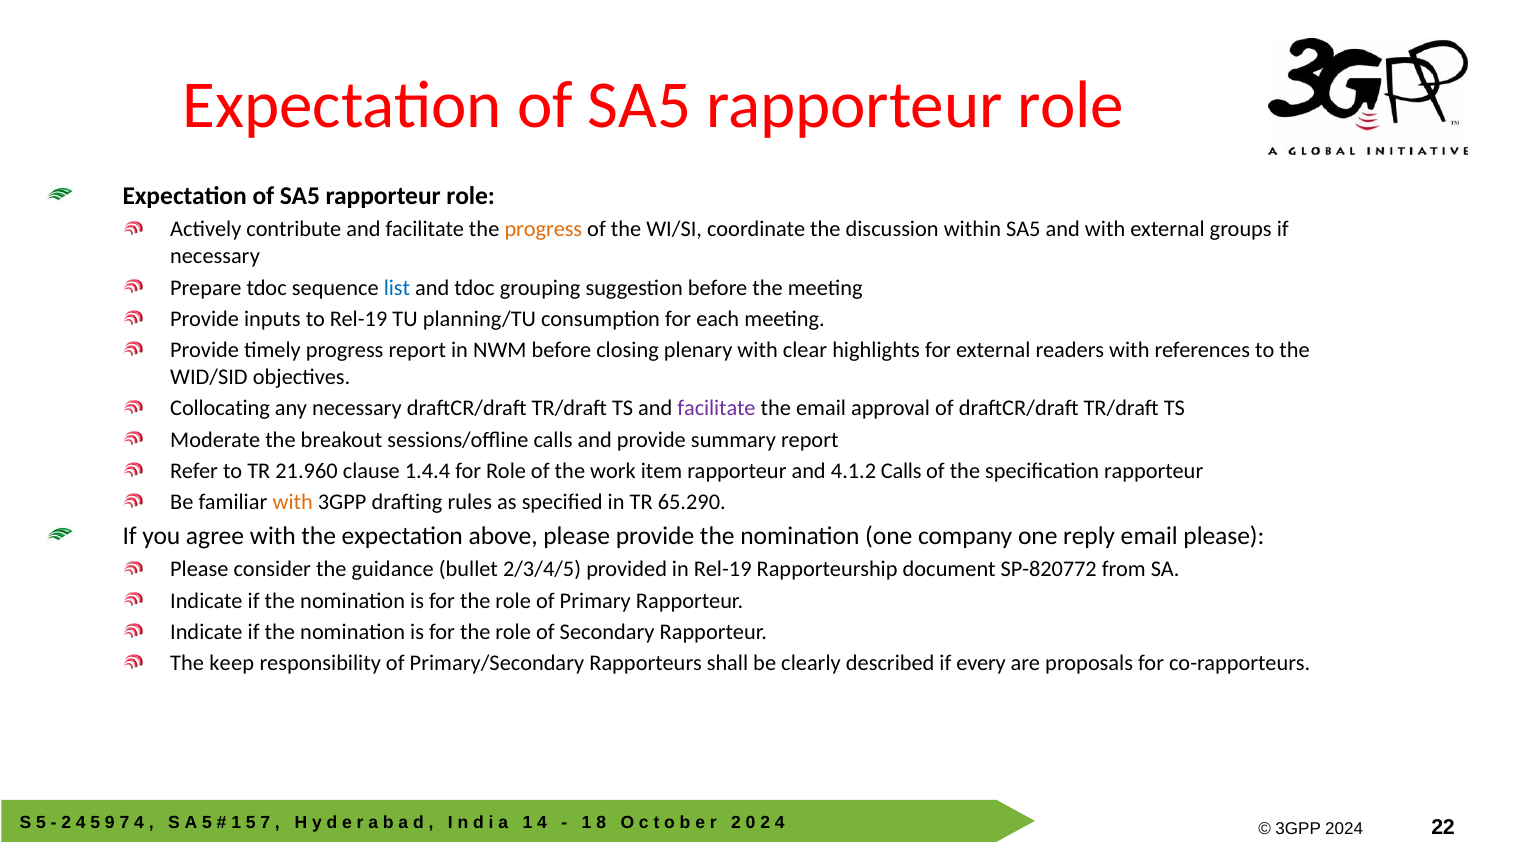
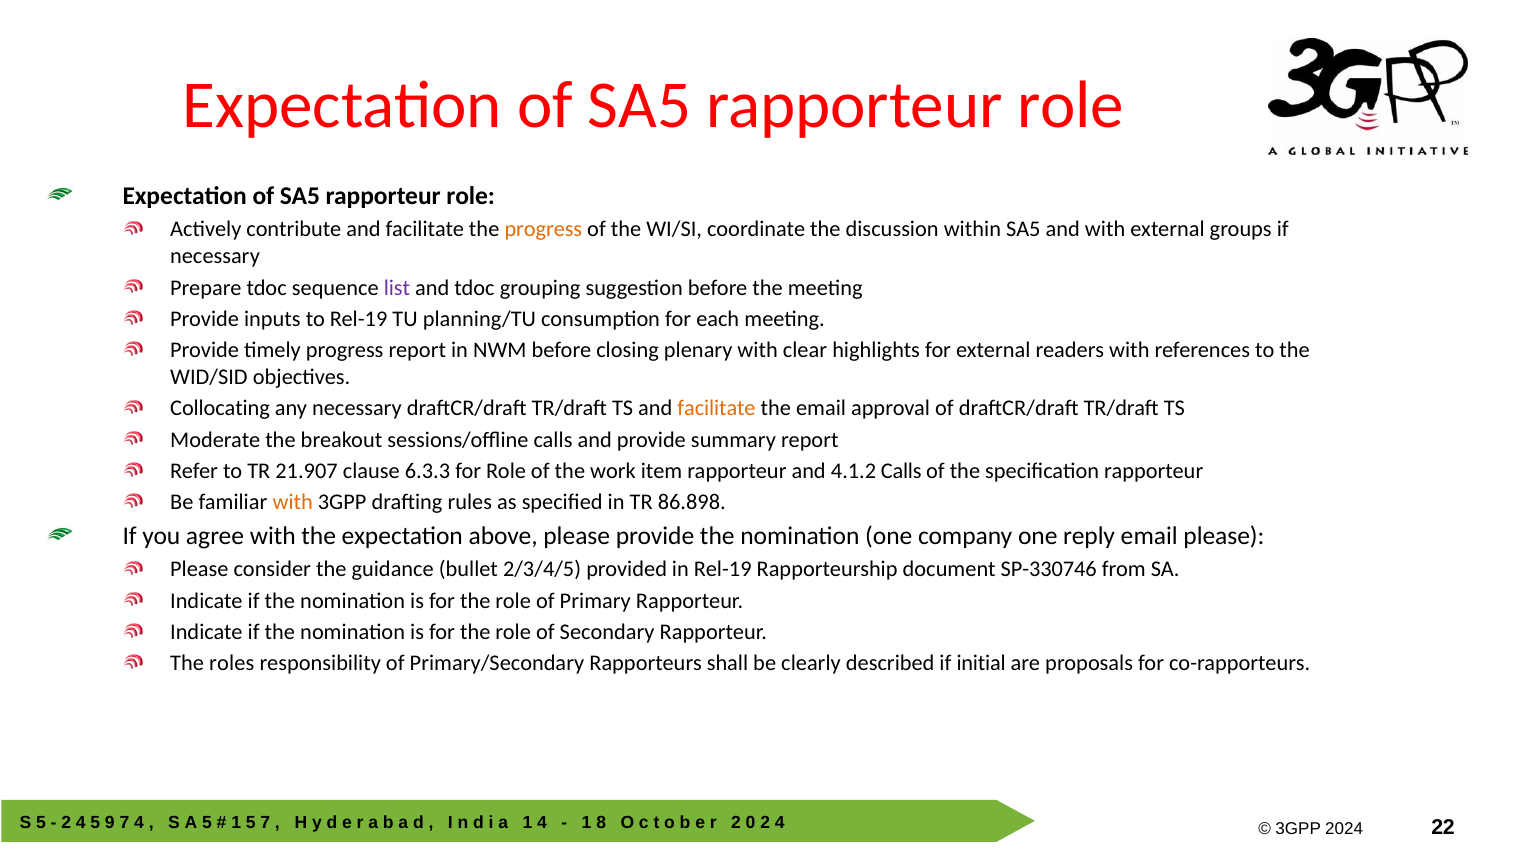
list colour: blue -> purple (397, 288)
facilitate colour: purple -> orange (717, 408)
21.960: 21.960 -> 21.907 (307, 471)
1.4.4: 1.4.4 -> 6.3.3 (427, 471)
65.290: 65.290 -> 86.898 (692, 502)
SP-820772: SP-820772 -> SP-330746 (1049, 569)
keep: keep -> roles (232, 663)
every: every -> initial (981, 663)
